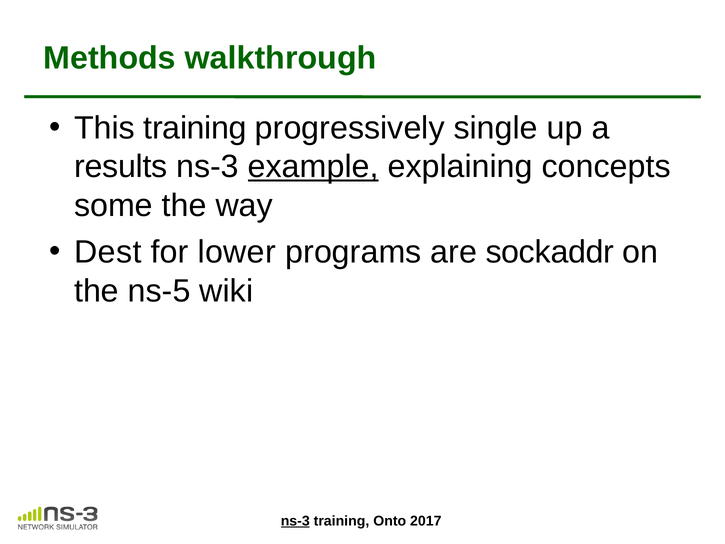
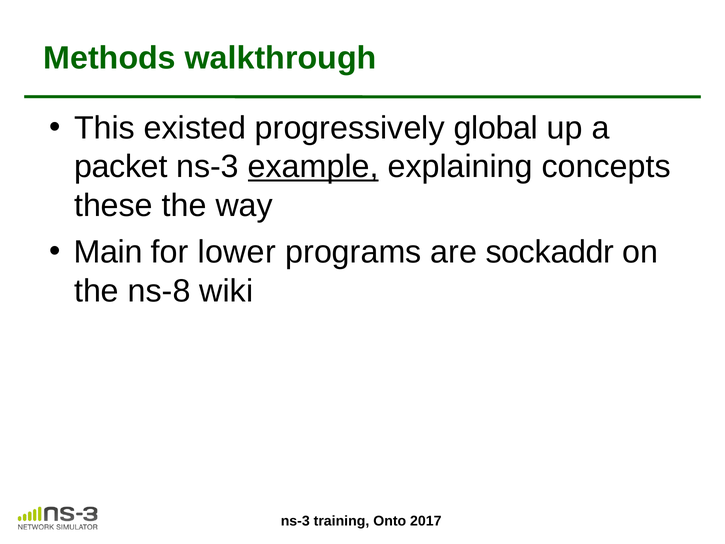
This training: training -> existed (195, 128)
single: single -> global (496, 128)
results: results -> packet (121, 167)
some: some -> these (113, 205)
Dest: Dest -> Main (108, 252)
ns-5: ns-5 -> ns-8 (159, 291)
ns-3 underline: present -> none (295, 521)
